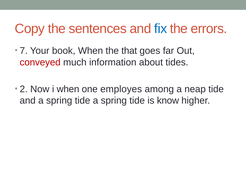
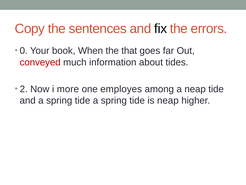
fix colour: blue -> black (161, 29)
7: 7 -> 0 (24, 51)
i when: when -> more (68, 89)
is know: know -> neap (168, 100)
